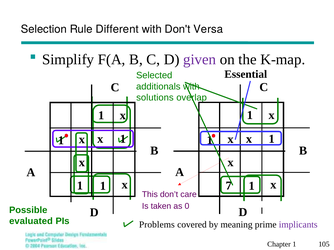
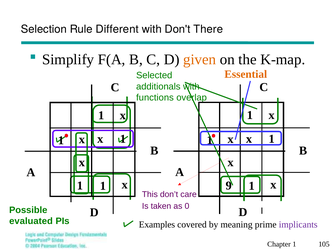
Versa: Versa -> There (208, 29)
given colour: purple -> orange (200, 60)
Essential colour: black -> orange (246, 74)
solutions: solutions -> functions (155, 98)
7: 7 -> 9 (229, 186)
Problems: Problems -> Examples (157, 225)
